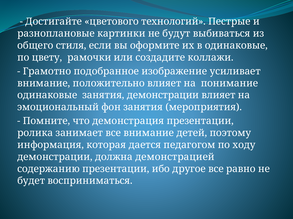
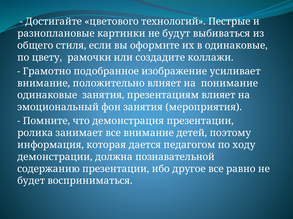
занятия демонстрации: демонстрации -> презентациям (163, 96)
демонстрацией: демонстрацией -> познавательной (175, 157)
